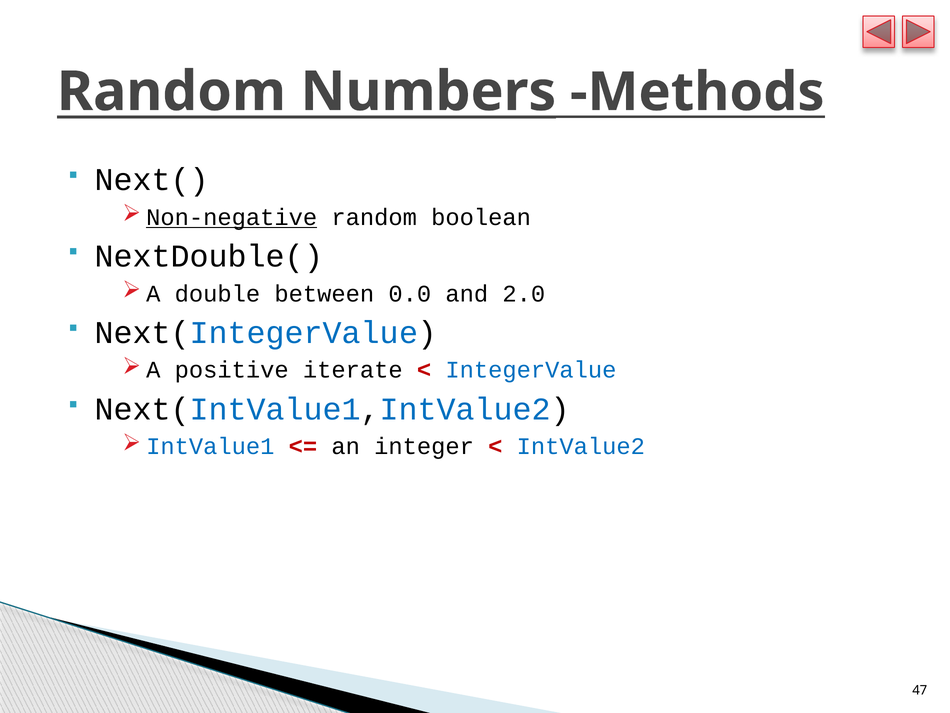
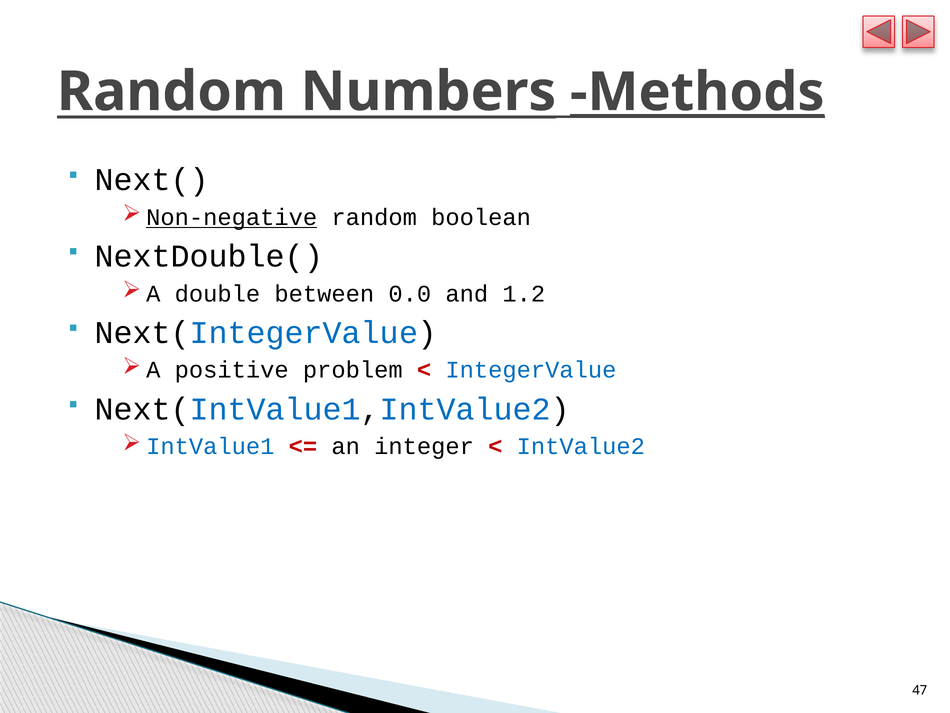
Methods underline: none -> present (697, 92)
2.0: 2.0 -> 1.2 (524, 294)
iterate: iterate -> problem (353, 370)
